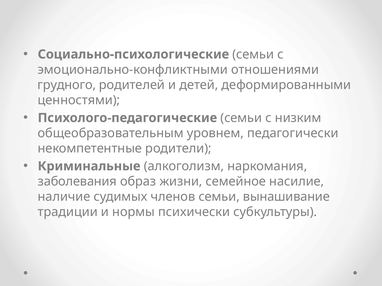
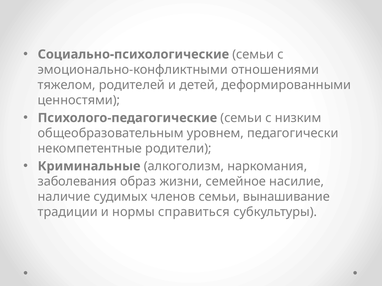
грудного: грудного -> тяжелом (67, 85)
психически: психически -> справиться (194, 212)
